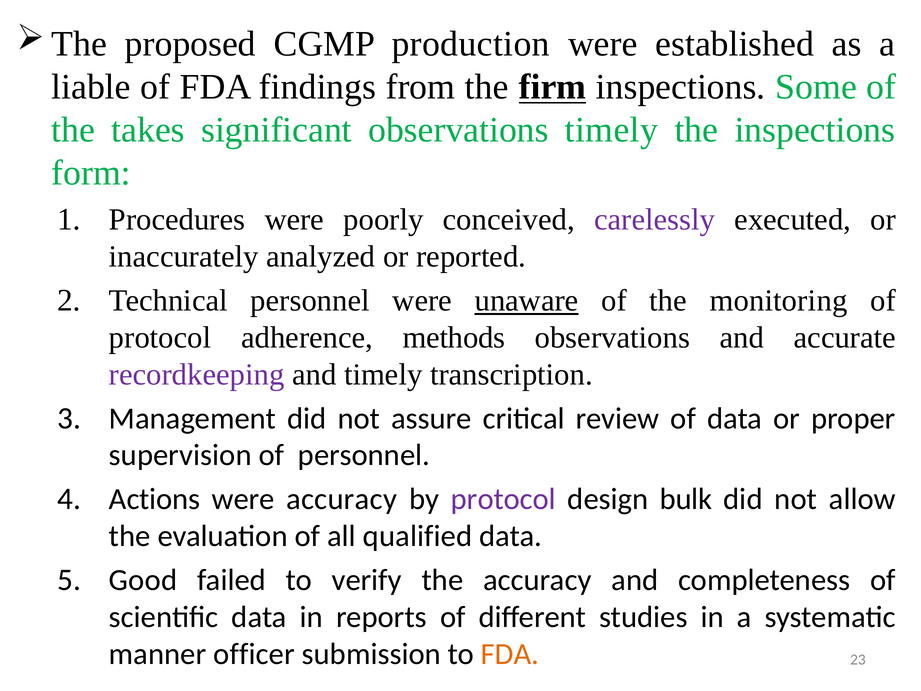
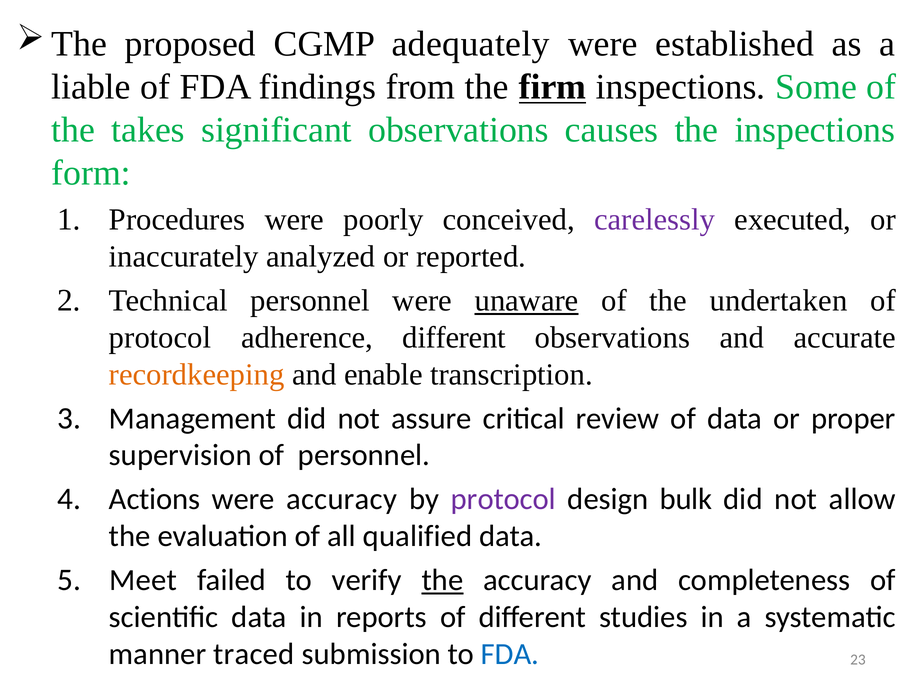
production: production -> adequately (471, 44)
observations timely: timely -> causes (612, 130)
monitoring: monitoring -> undertaken (778, 301)
adherence methods: methods -> different (454, 337)
recordkeeping colour: purple -> orange (197, 374)
and timely: timely -> enable (383, 374)
Good: Good -> Meet (143, 580)
the underline: none -> present (443, 580)
officer: officer -> traced (254, 654)
FDA colour: orange -> blue (510, 654)
